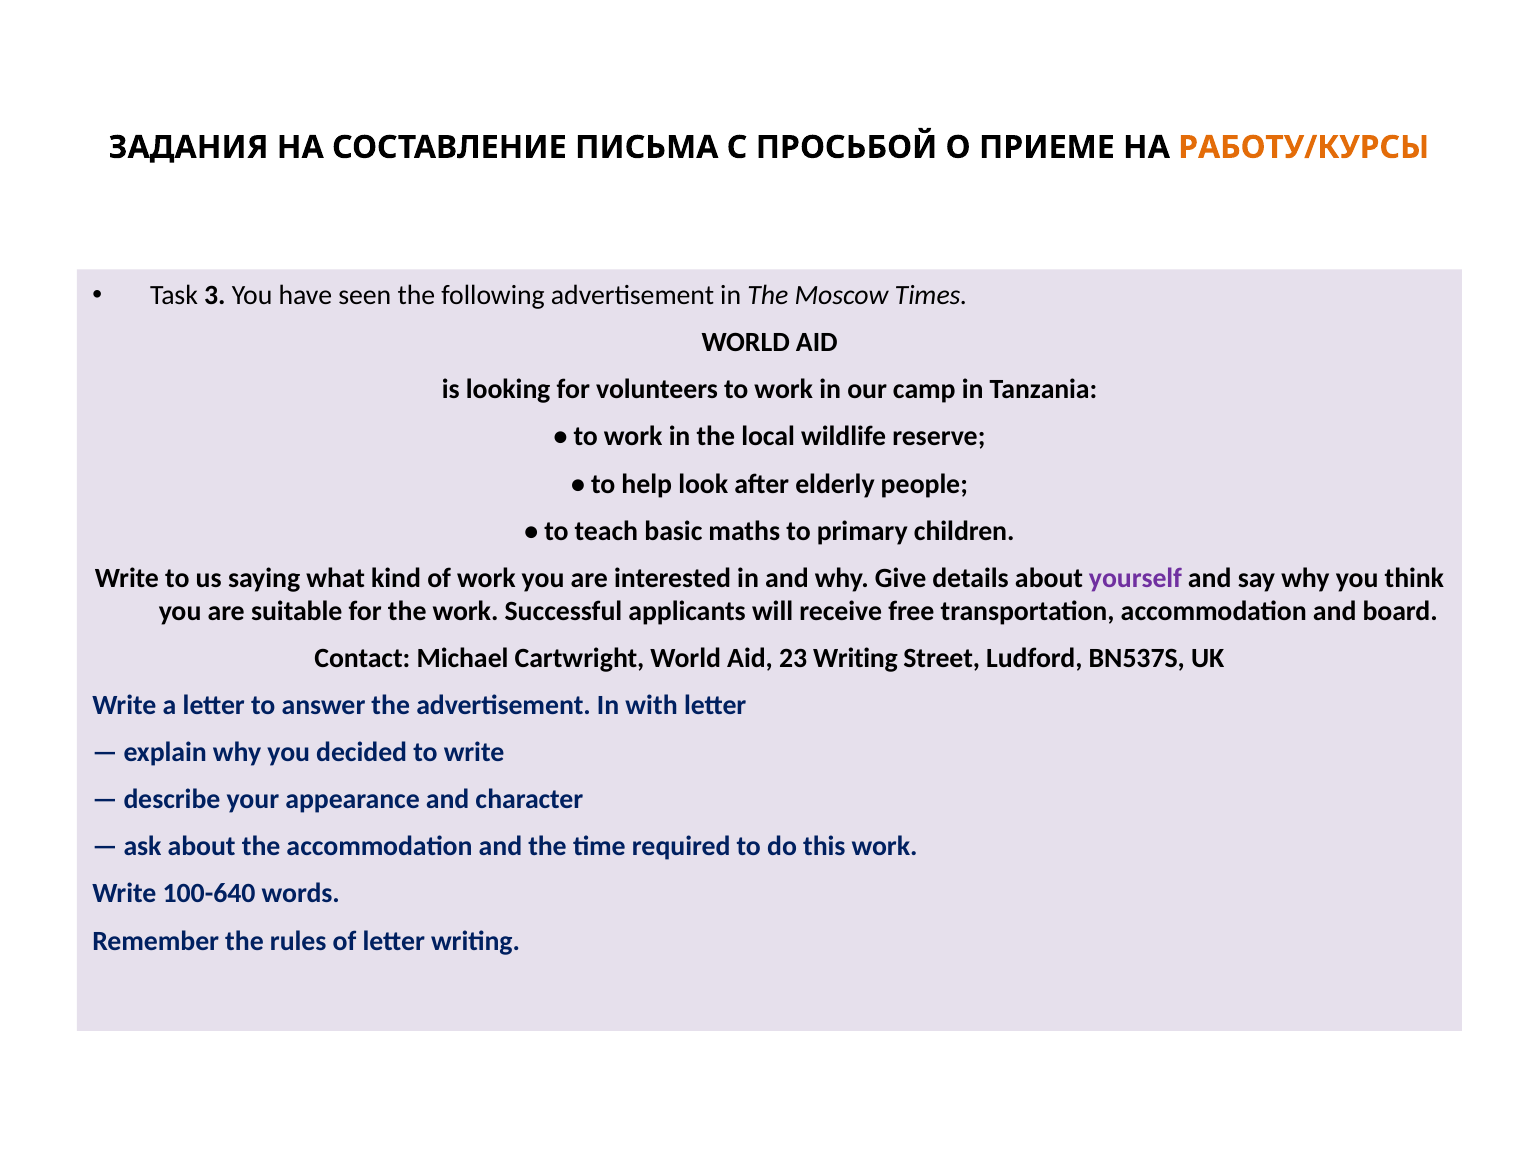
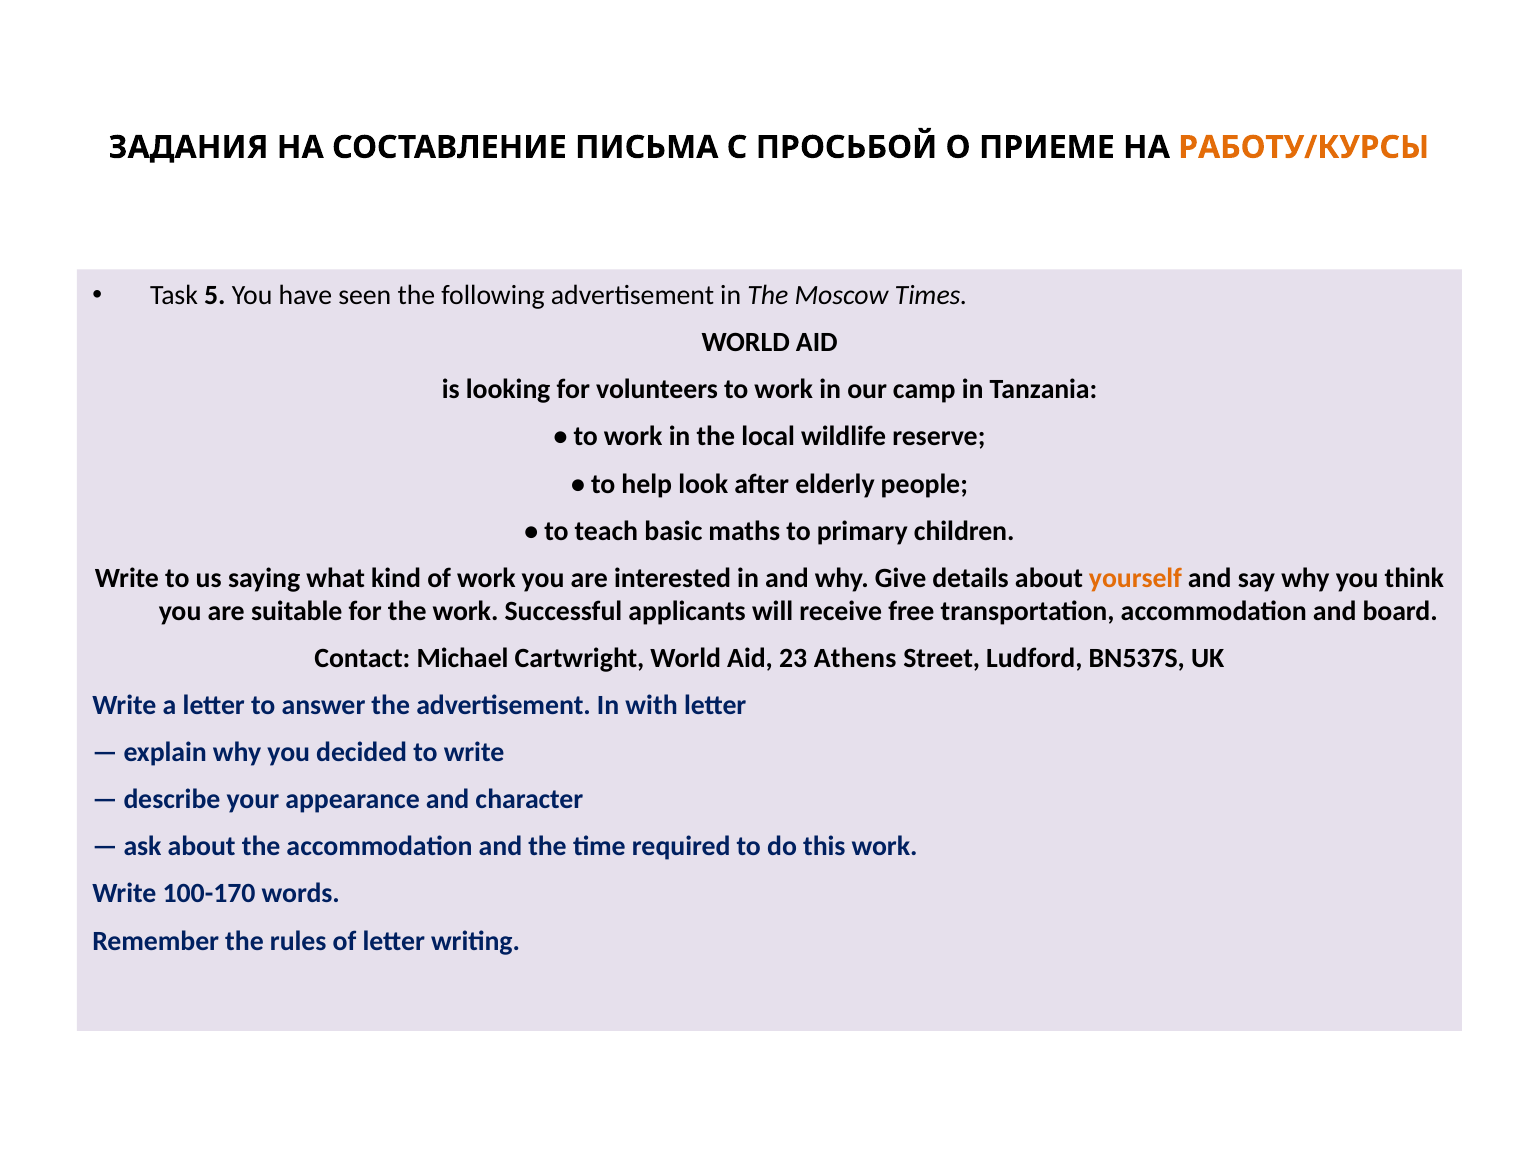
3: 3 -> 5 (215, 296)
yourself colour: purple -> orange (1135, 578)
23 Writing: Writing -> Athens (855, 659)
100-640: 100-640 -> 100-170 (209, 894)
